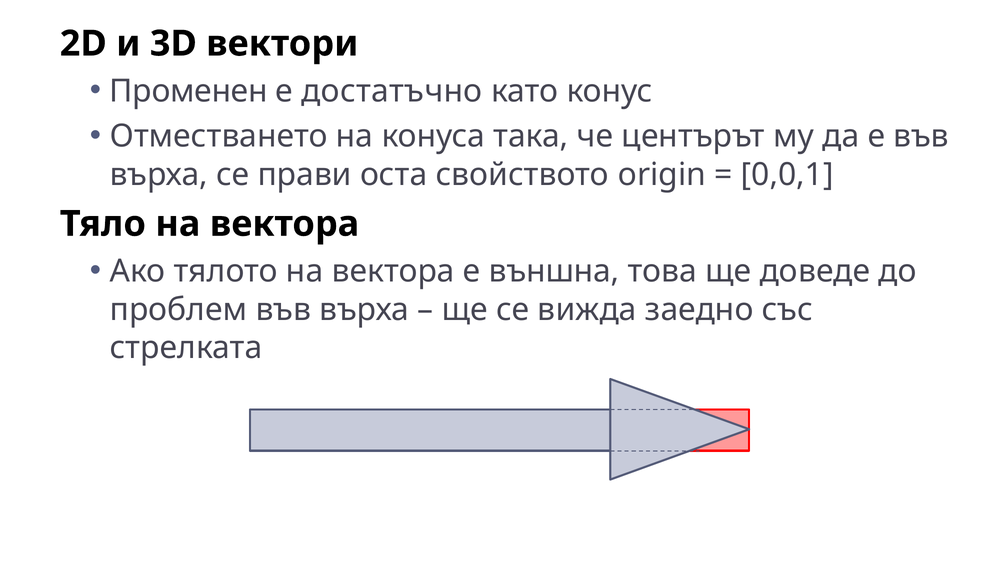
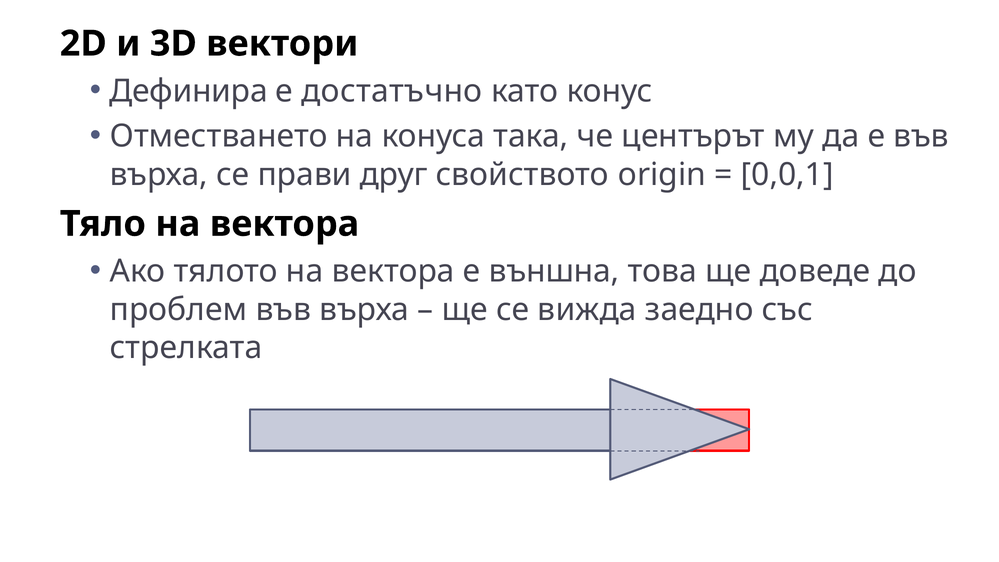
Променен: Променен -> Дефинира (189, 91)
оста: оста -> друг (394, 174)
